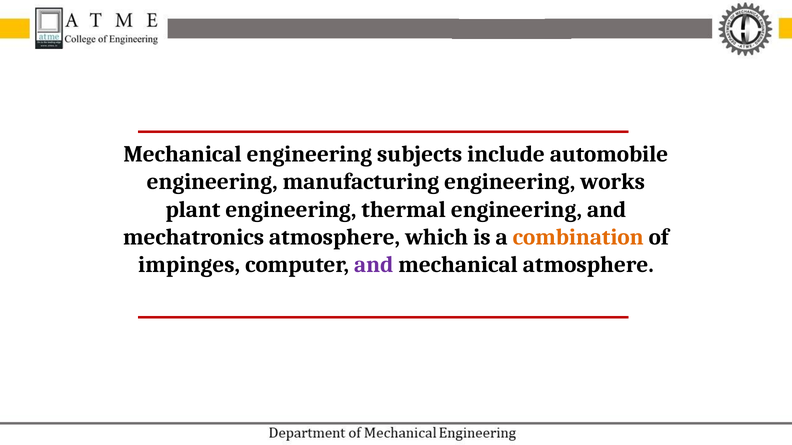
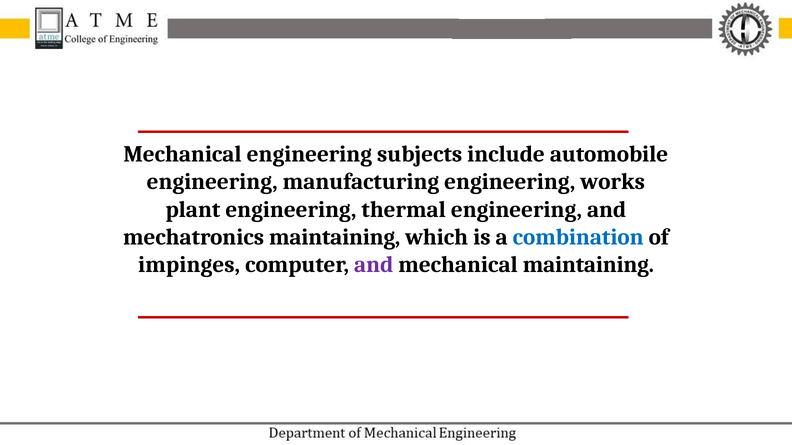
mechatronics atmosphere: atmosphere -> maintaining (335, 237)
combination colour: orange -> blue (578, 237)
mechanical atmosphere: atmosphere -> maintaining (588, 265)
